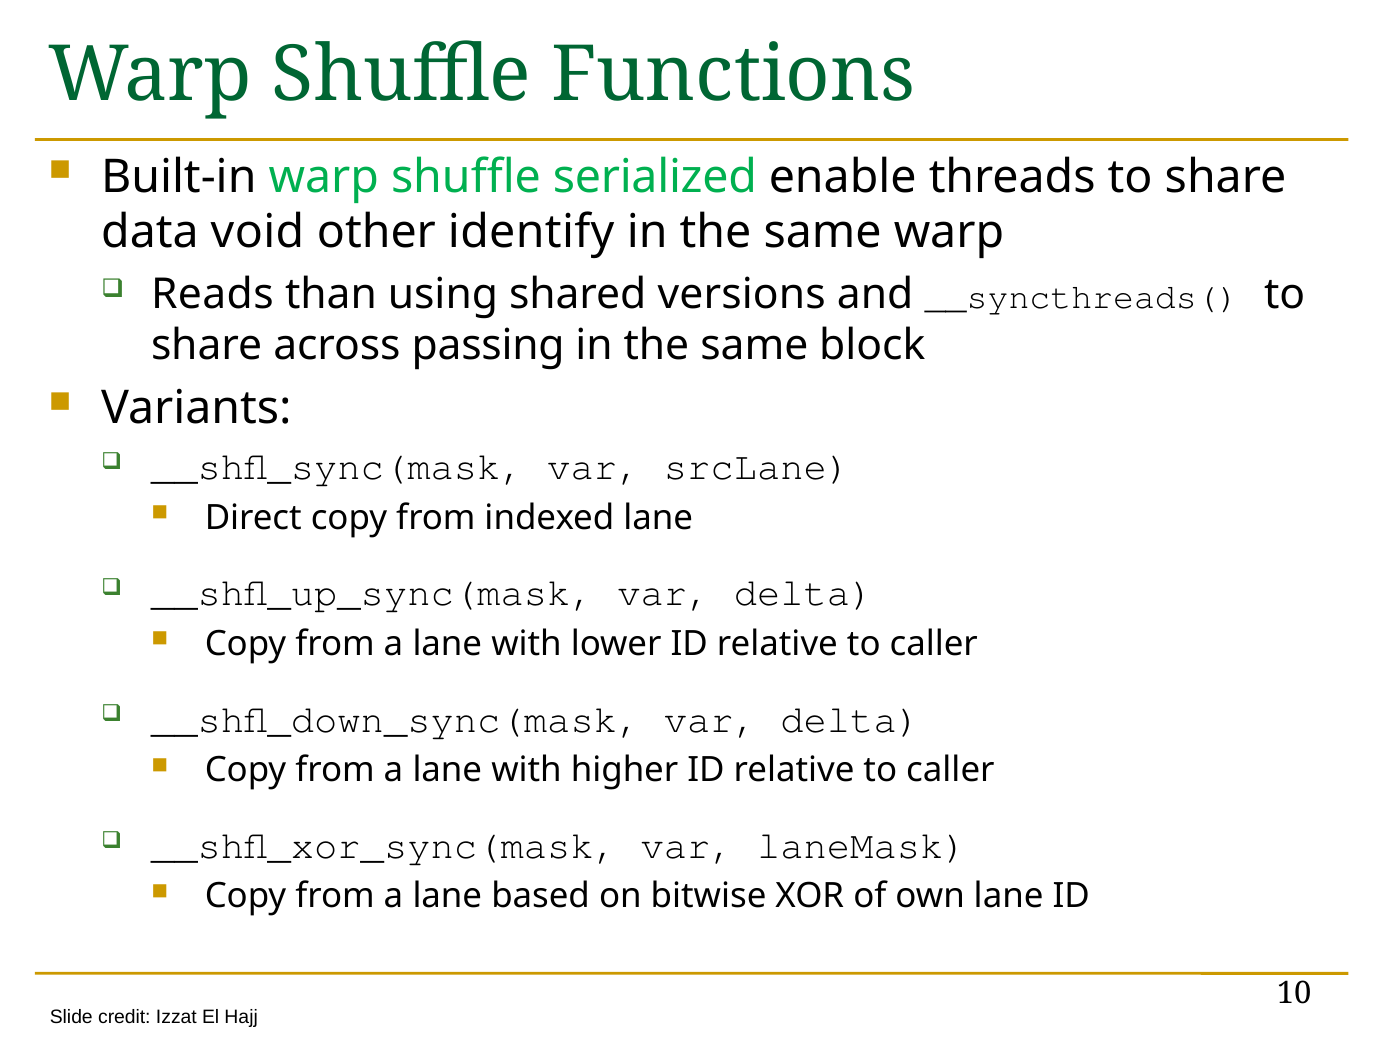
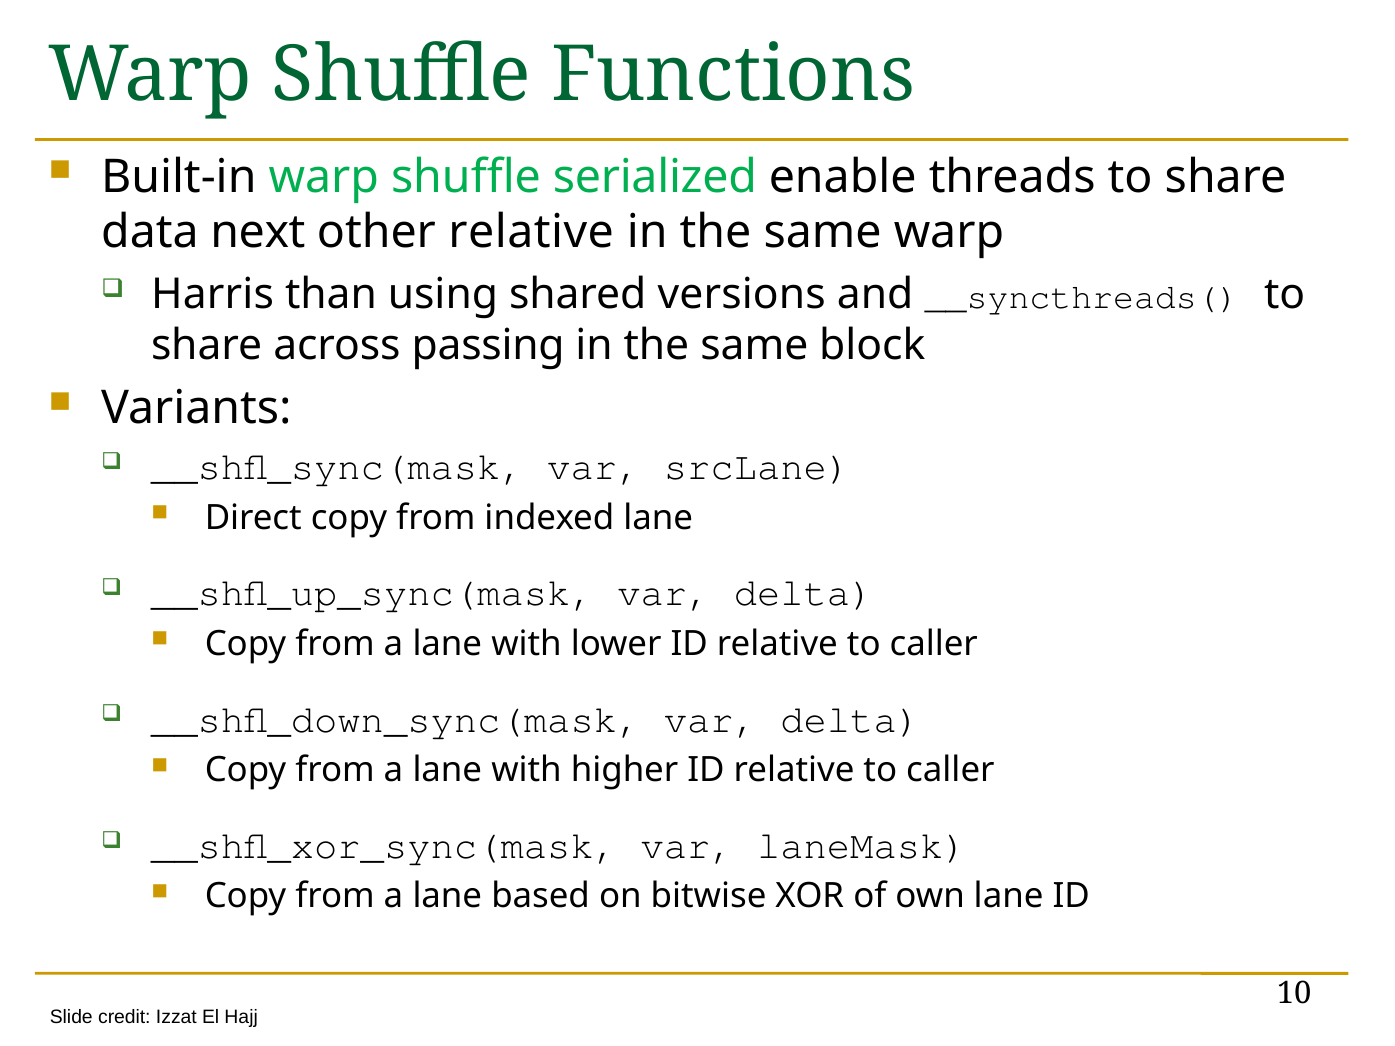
void: void -> next (258, 233)
other identify: identify -> relative (531, 233)
Reads: Reads -> Harris (212, 294)
